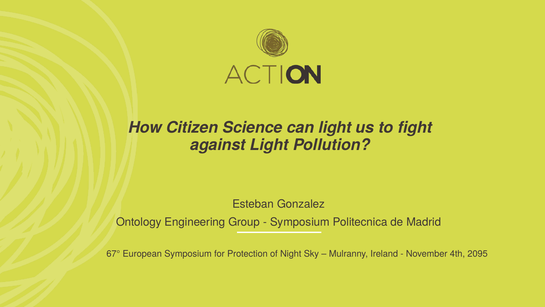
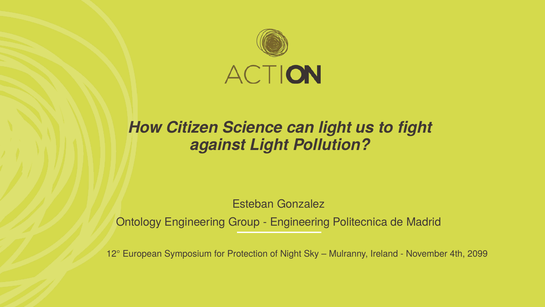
Symposium: Symposium -> Engineering (300, 222)
67°: 67° -> 12° (113, 253)
2095: 2095 -> 2099 (478, 253)
